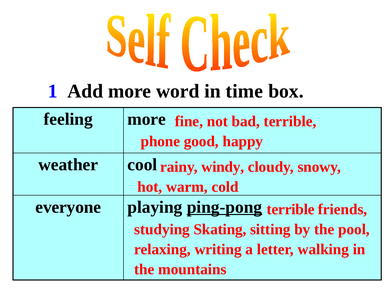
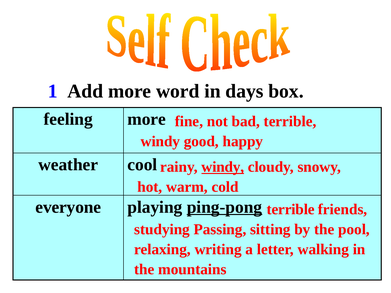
time: time -> days (244, 91)
phone: phone -> windy (160, 142)
windy underline: none -> present (223, 167)
Skating: Skating -> Passing (220, 229)
